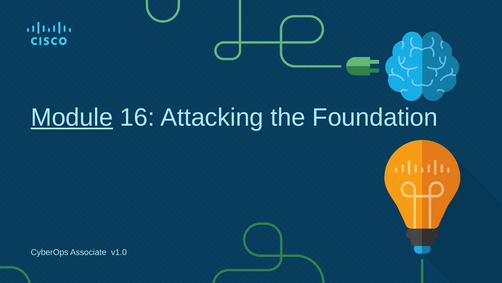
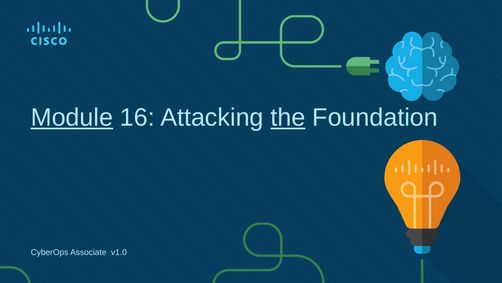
the underline: none -> present (288, 117)
